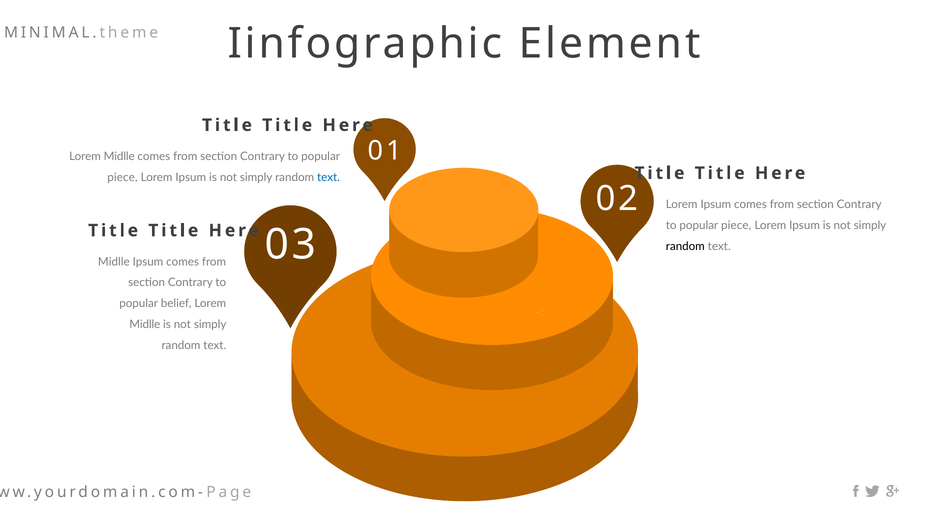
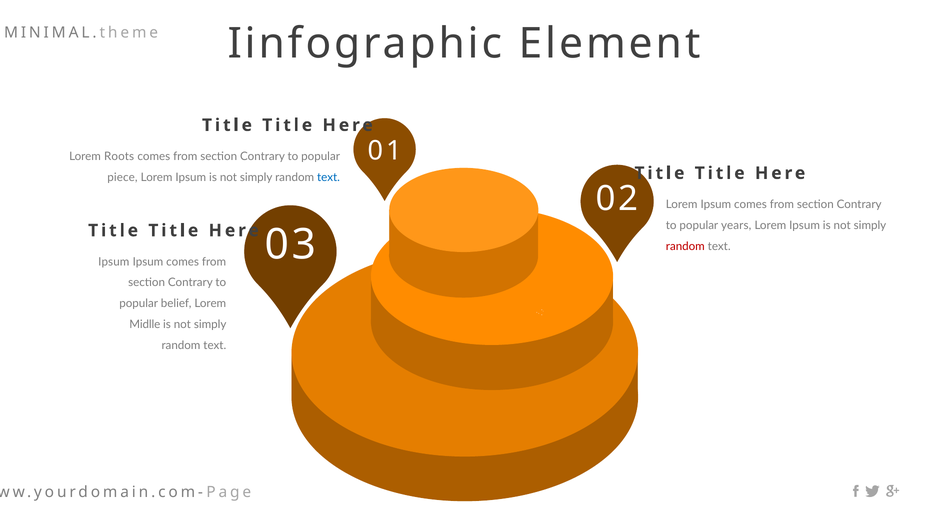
Midlle: Midlle -> Roots (119, 156)
piece: piece -> years (736, 225)
random colour: black -> red (685, 246)
Midlle: Midlle -> Ipsum (114, 262)
